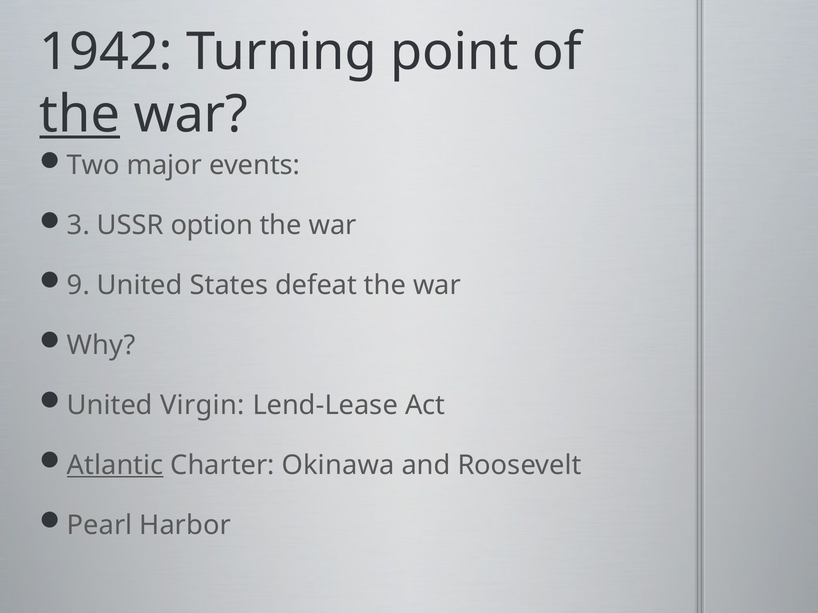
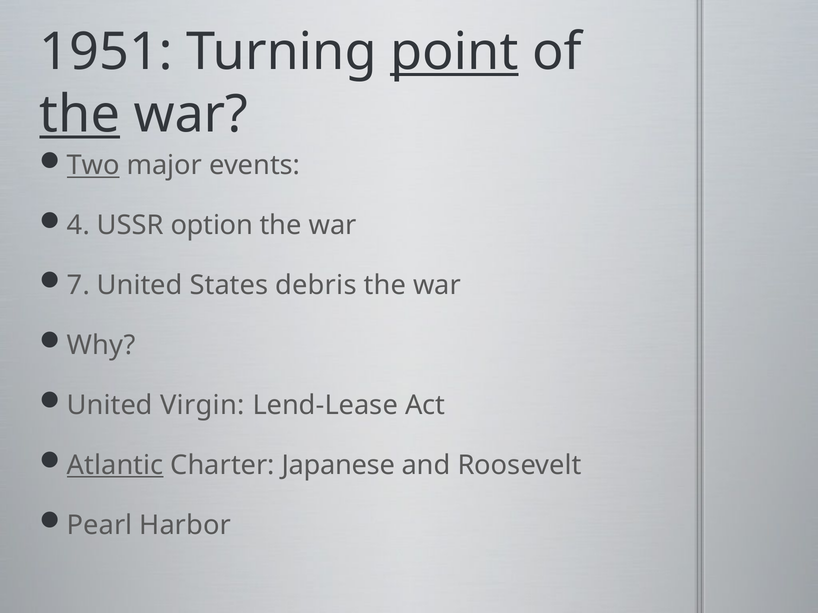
1942: 1942 -> 1951 (106, 52)
point underline: none -> present (454, 52)
Two underline: none -> present (93, 166)
3: 3 -> 4 (78, 226)
9: 9 -> 7 (78, 286)
defeat: defeat -> debris (316, 286)
Okinawa: Okinawa -> Japanese (338, 466)
